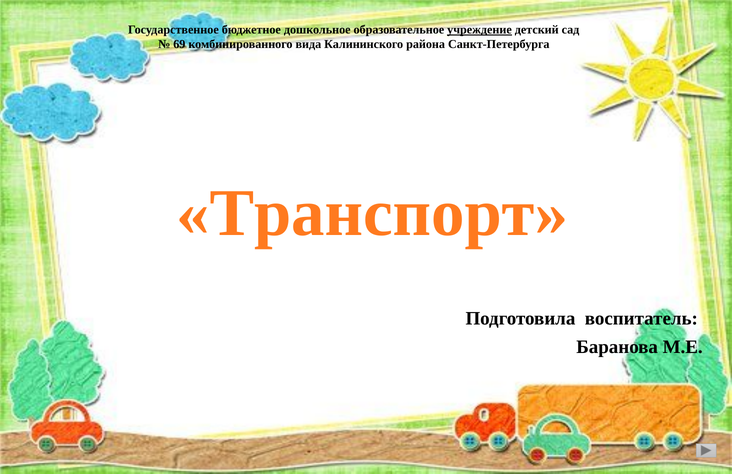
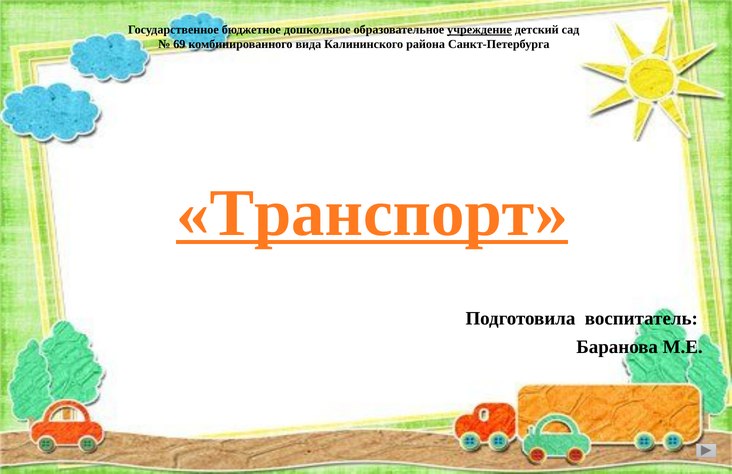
Транспорт underline: none -> present (372, 213)
